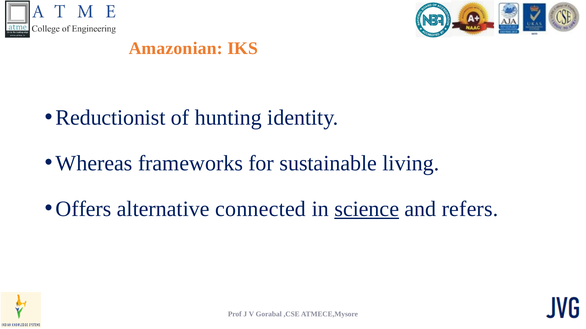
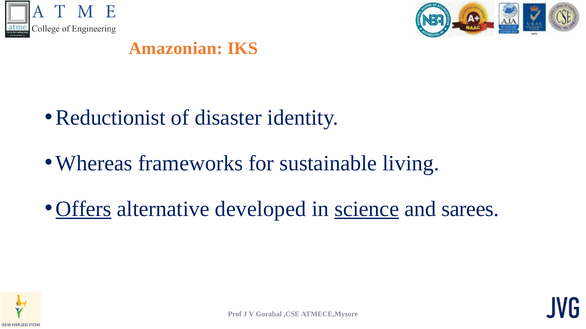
hunting: hunting -> disaster (228, 118)
Offers underline: none -> present (84, 209)
connected: connected -> developed (261, 209)
refers: refers -> sarees (470, 209)
